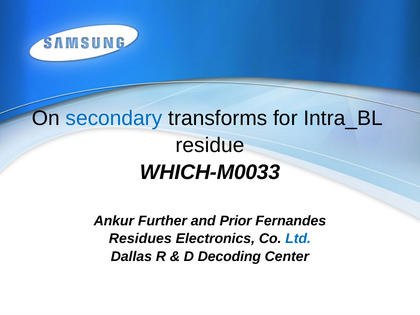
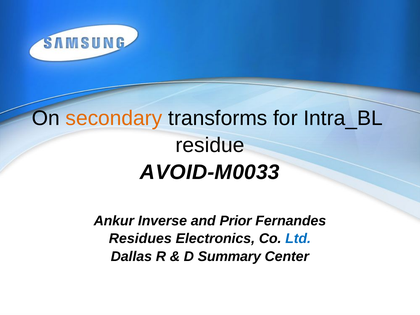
secondary colour: blue -> orange (114, 118)
WHICH-M0033: WHICH-M0033 -> AVOID-M0033 (210, 172)
Further: Further -> Inverse (162, 221)
Decoding: Decoding -> Summary (229, 257)
